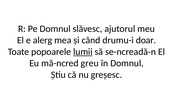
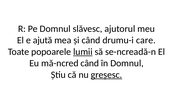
alerg: alerg -> ajută (43, 40)
doar: doar -> care (146, 40)
mă-ncred greu: greu -> când (90, 63)
greșesc underline: none -> present (106, 75)
